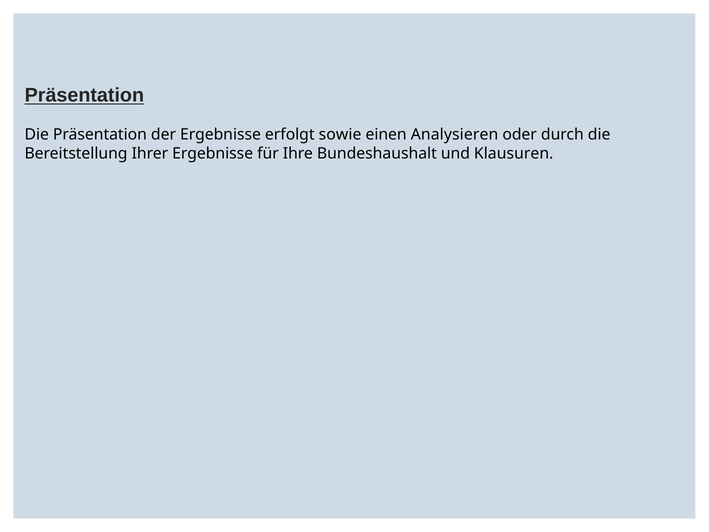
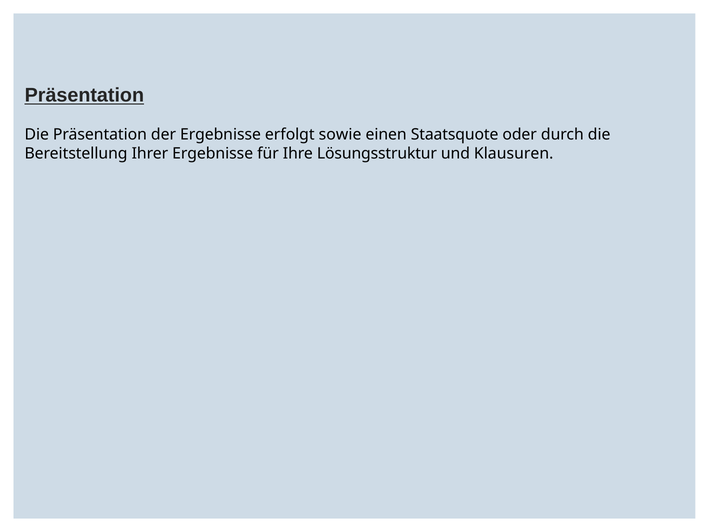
Analysieren: Analysieren -> Staatsquote (455, 135)
Bundeshaushalt: Bundeshaushalt -> Lösungsstruktur (377, 154)
